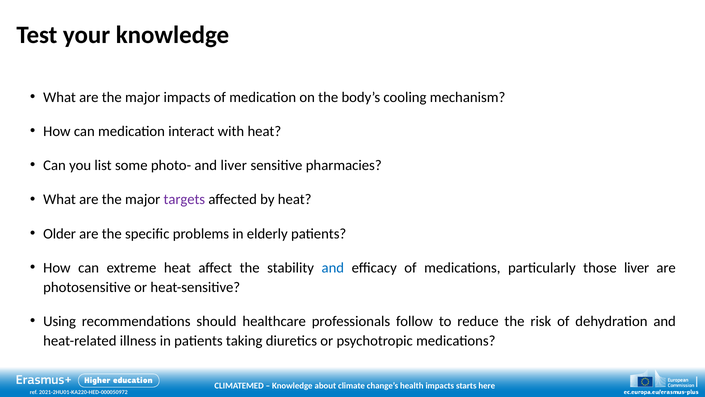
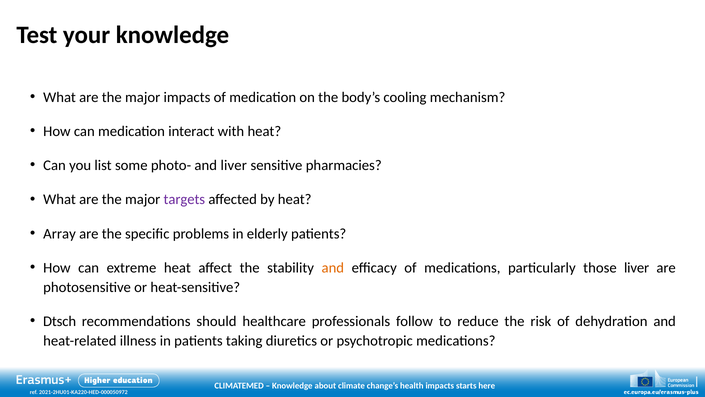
Older: Older -> Array (60, 233)
and colour: blue -> orange (333, 268)
Using: Using -> Dtsch (60, 321)
